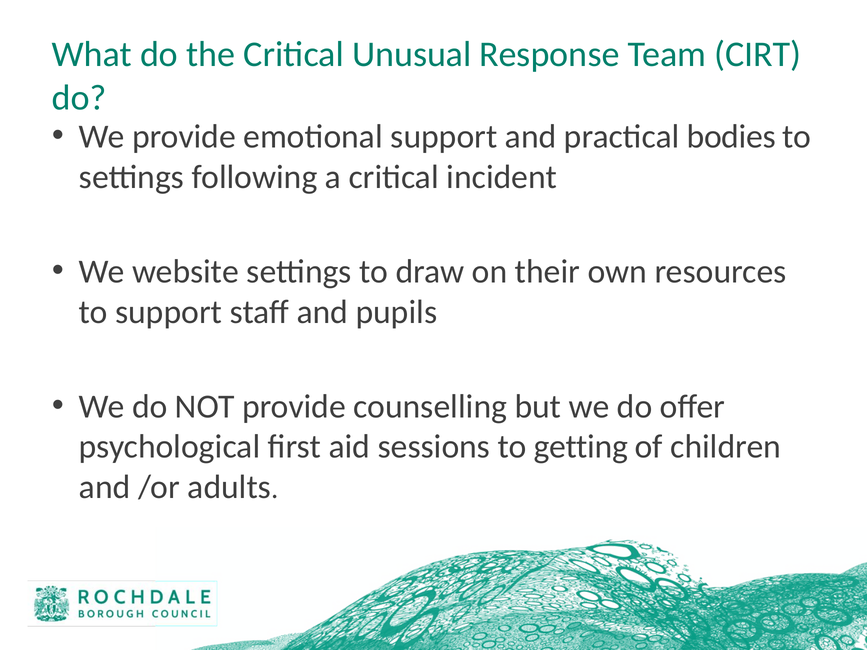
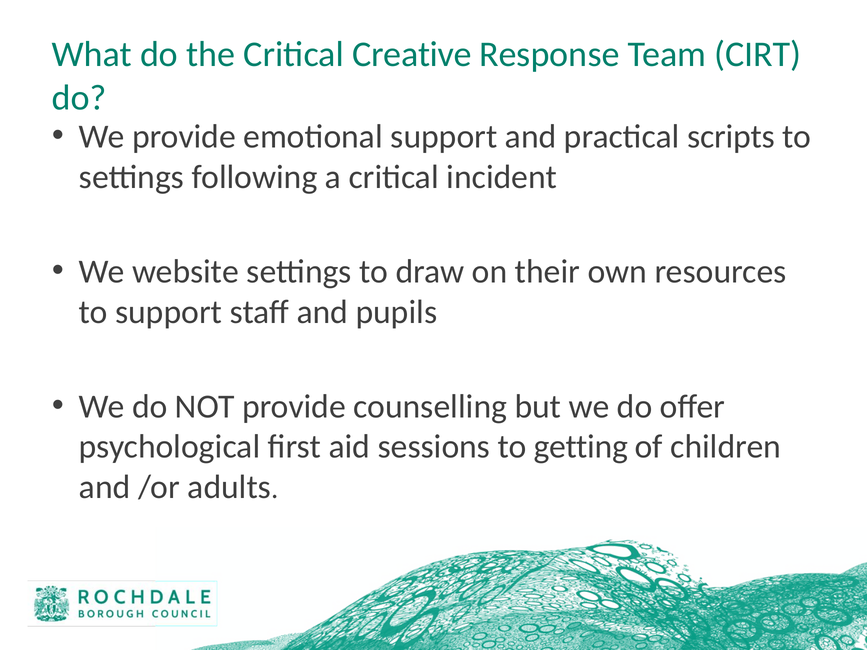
Unusual: Unusual -> Creative (412, 55)
bodies: bodies -> scripts (731, 137)
